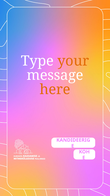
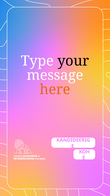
your colour: orange -> black (73, 61)
